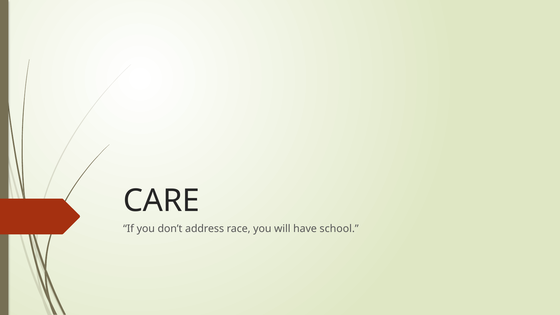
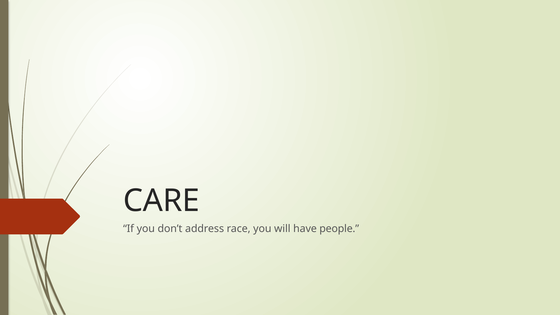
school: school -> people (339, 229)
